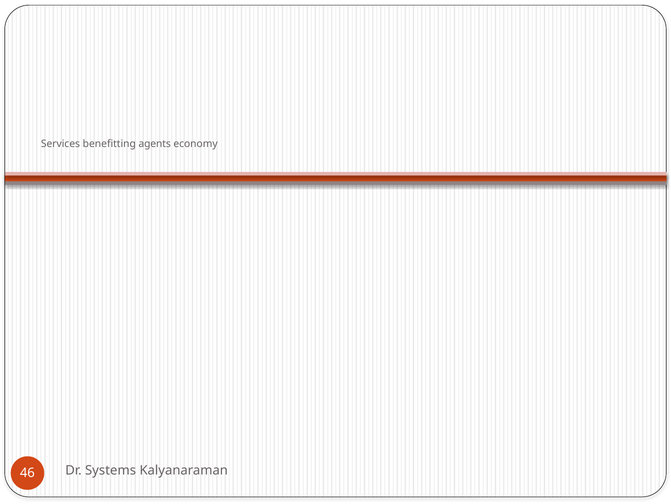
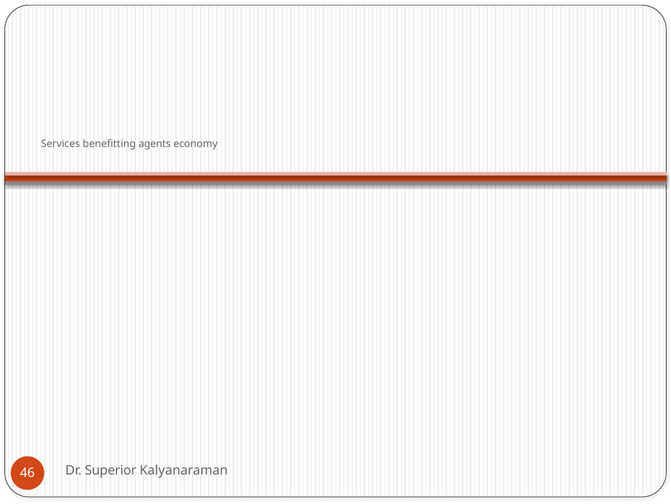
Systems: Systems -> Superior (111, 470)
